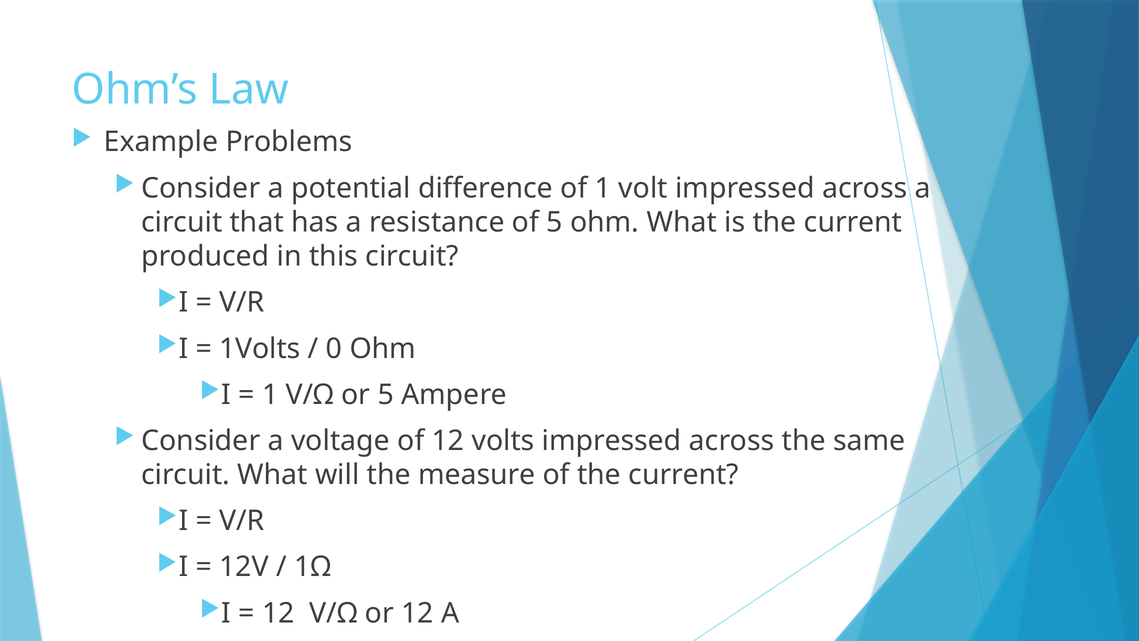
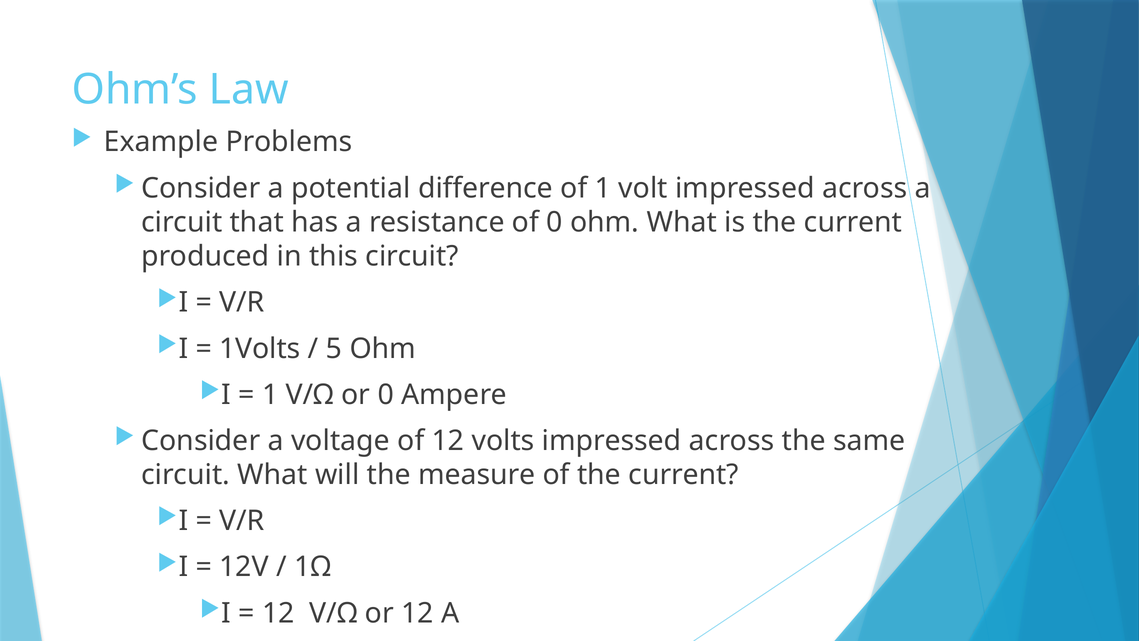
of 5: 5 -> 0 (554, 222)
0: 0 -> 5 (334, 348)
or 5: 5 -> 0 (386, 395)
